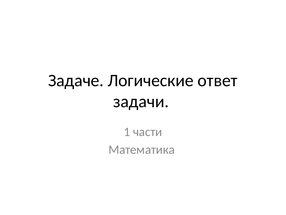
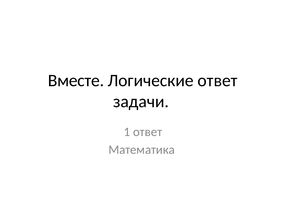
Задаче: Задаче -> Вместе (76, 80)
1 части: части -> ответ (148, 131)
